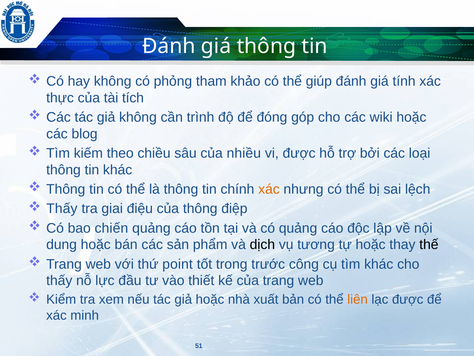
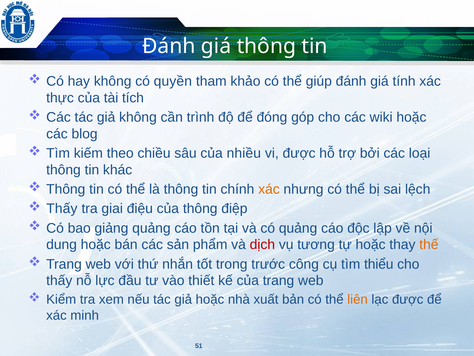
phỏng: phỏng -> quyền (173, 81)
chiến: chiến -> giảng (111, 228)
dịch colour: black -> red (262, 244)
thế colour: black -> orange (429, 244)
point: point -> nhắn (178, 264)
tìm khác: khác -> thiểu (379, 264)
